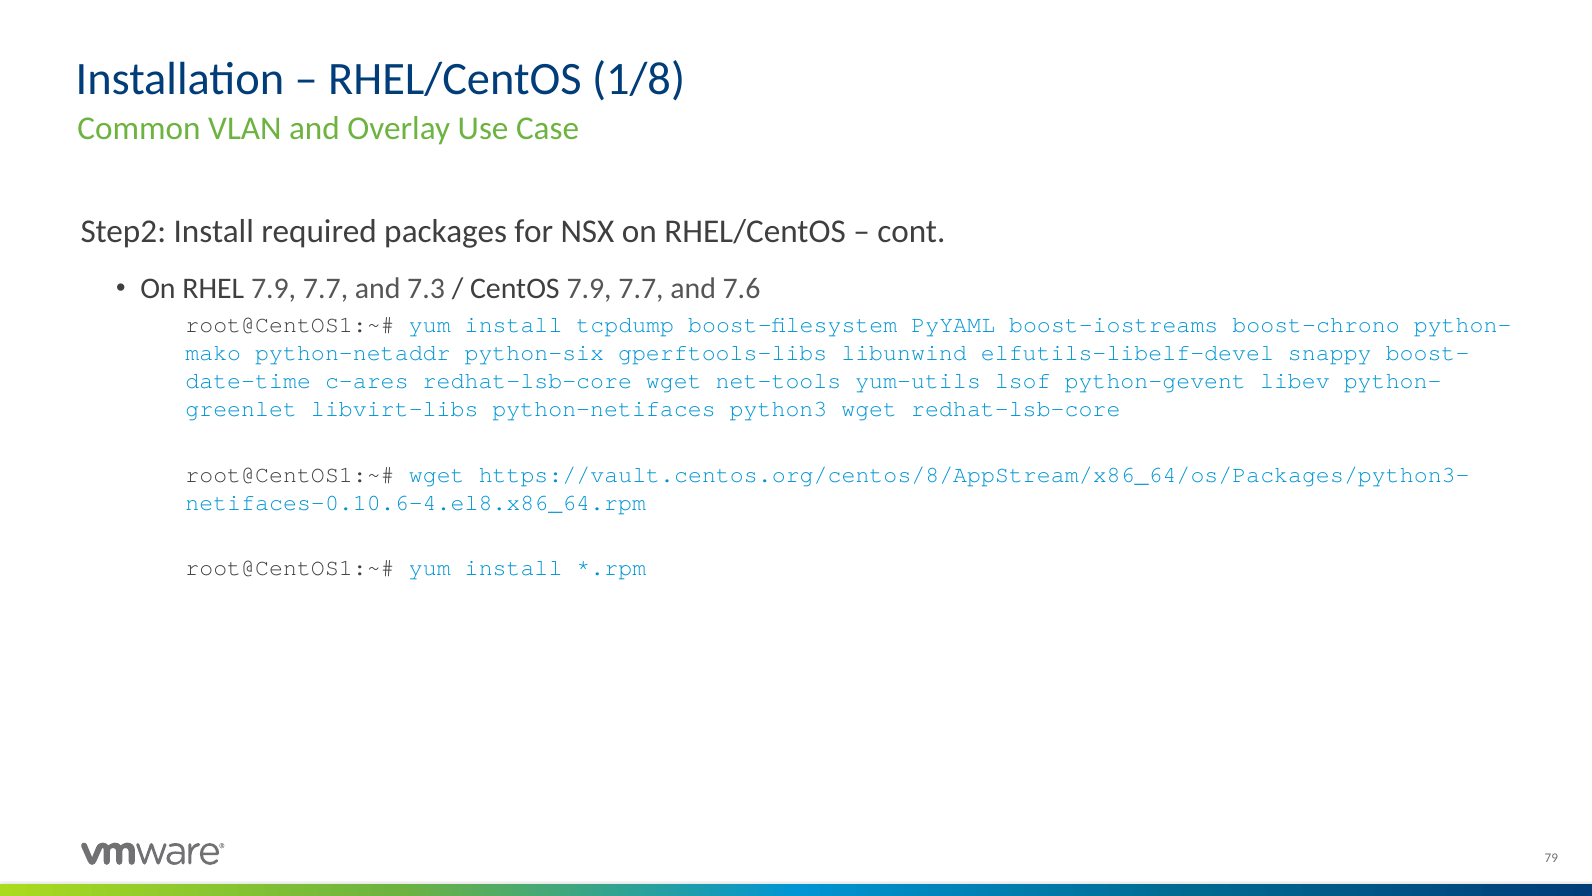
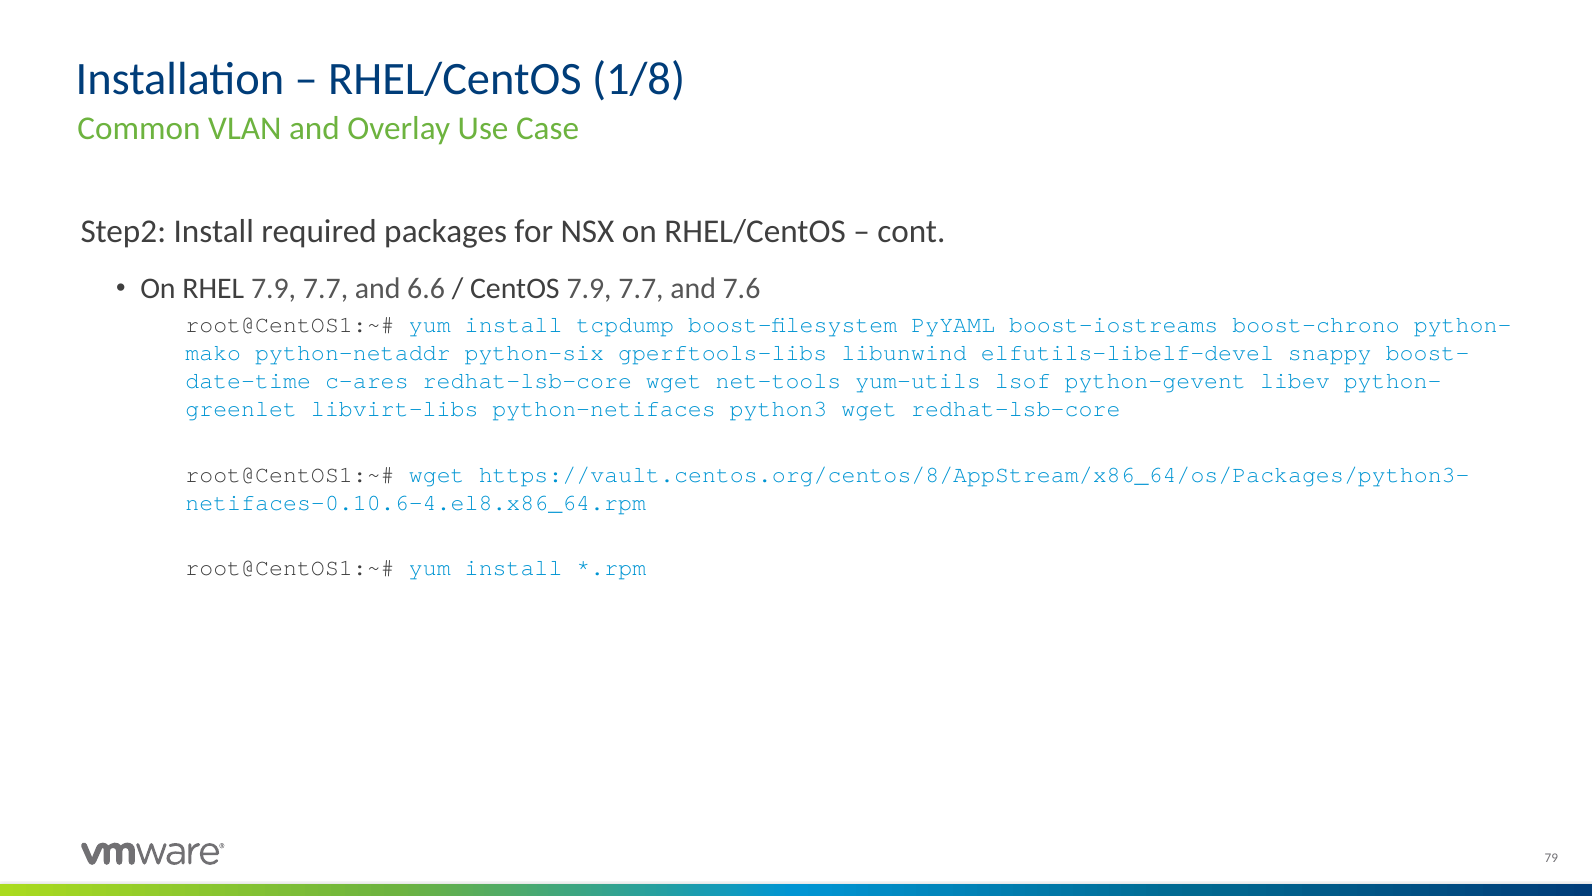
7.3: 7.3 -> 6.6 (426, 289)
